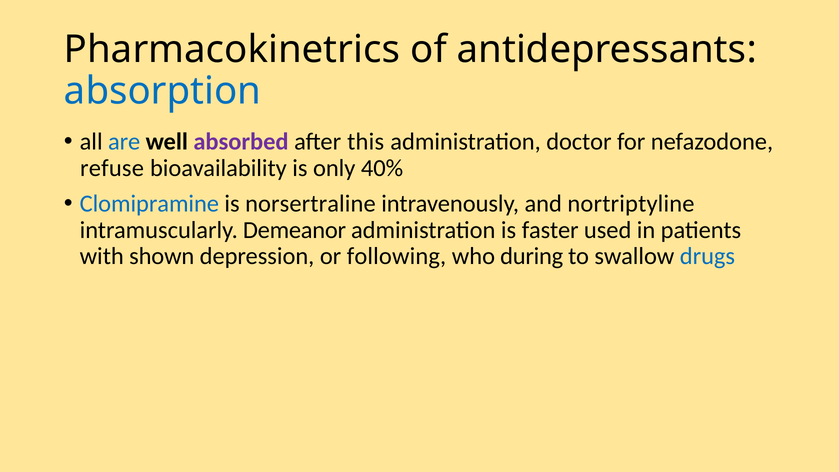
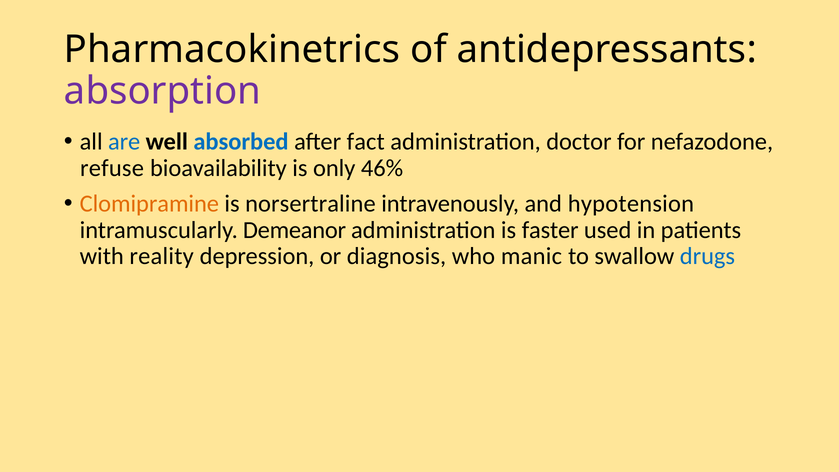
absorption colour: blue -> purple (163, 91)
absorbed colour: purple -> blue (241, 142)
this: this -> fact (366, 142)
40%: 40% -> 46% (382, 168)
Clomipramine colour: blue -> orange (149, 203)
nortriptyline: nortriptyline -> hypotension (631, 203)
shown: shown -> reality (162, 256)
following: following -> diagnosis (397, 256)
during: during -> manic (531, 256)
